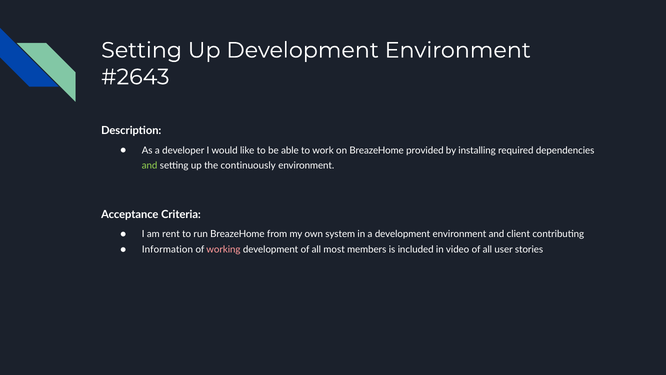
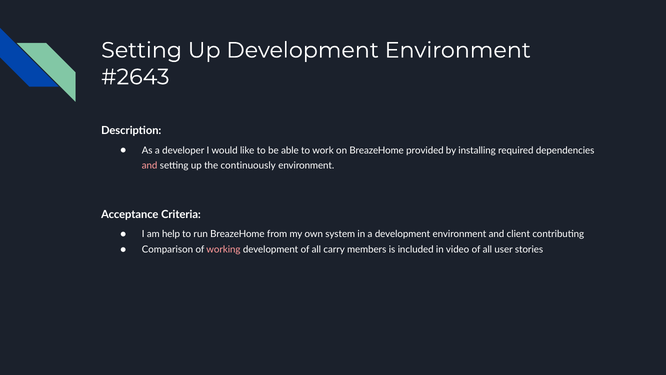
and colour: light green -> pink (150, 166)
rent: rent -> help (171, 234)
Information: Information -> Comparison (167, 250)
most: most -> carry (334, 250)
